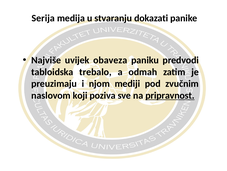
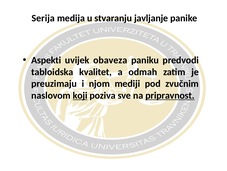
dokazati: dokazati -> javljanje (151, 18)
Najviše: Najviše -> Aspekti (46, 60)
trebalo: trebalo -> kvalitet (96, 72)
koji underline: none -> present (80, 95)
